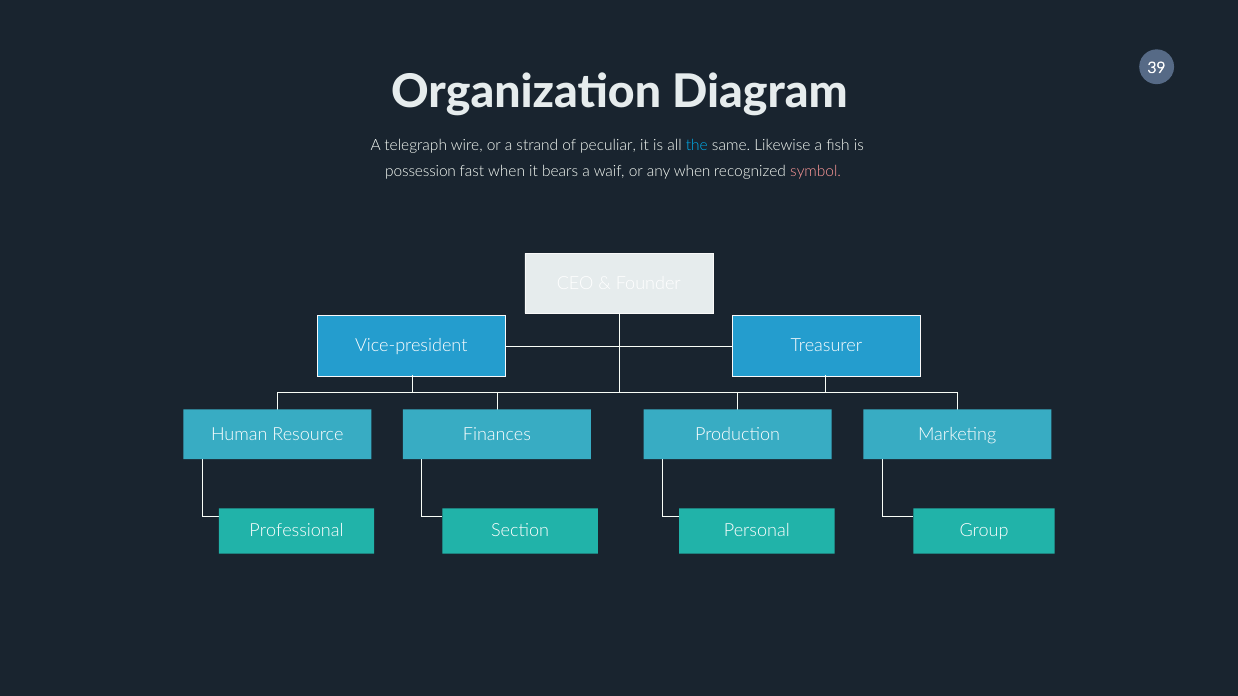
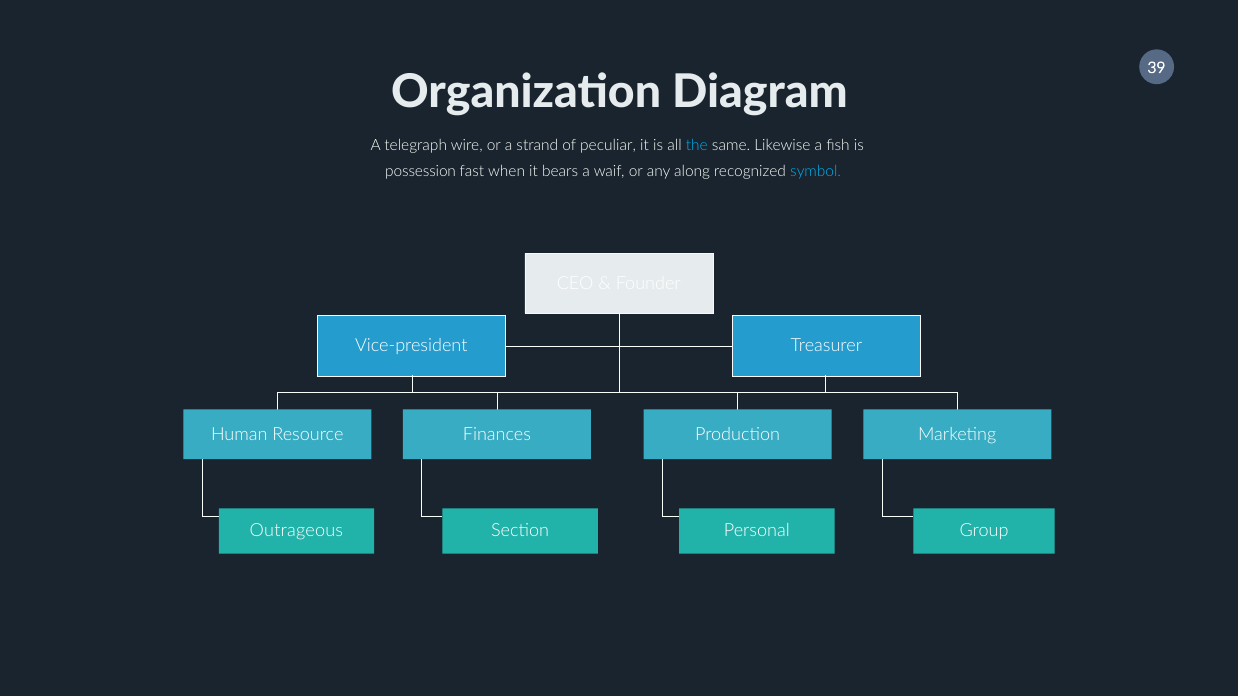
any when: when -> along (692, 172)
symbol colour: pink -> light blue (816, 172)
Professional: Professional -> Outrageous (296, 531)
